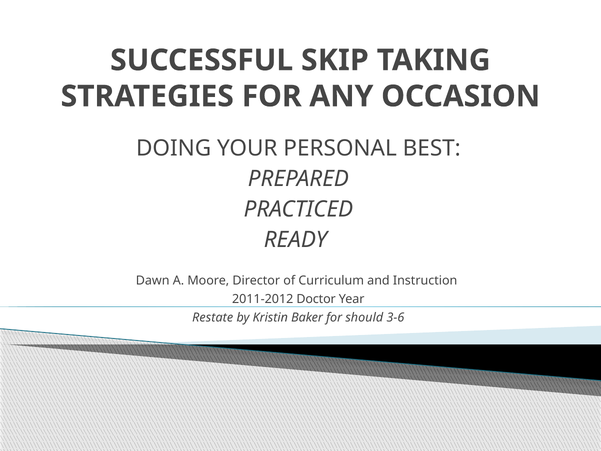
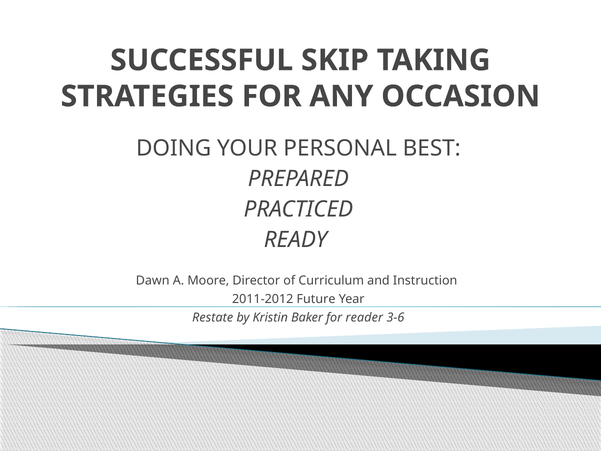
Doctor: Doctor -> Future (316, 299)
should: should -> reader (364, 317)
